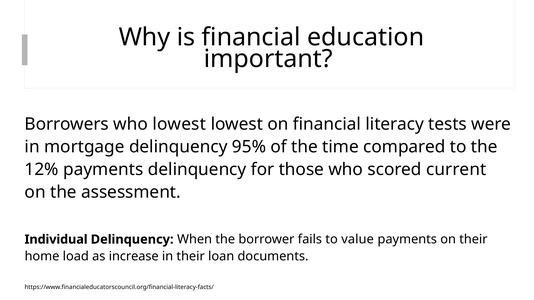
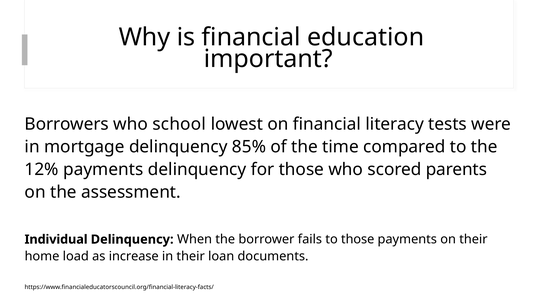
who lowest: lowest -> school (179, 124)
95%: 95% -> 85% (249, 147)
current: current -> parents (456, 170)
to value: value -> those (358, 240)
